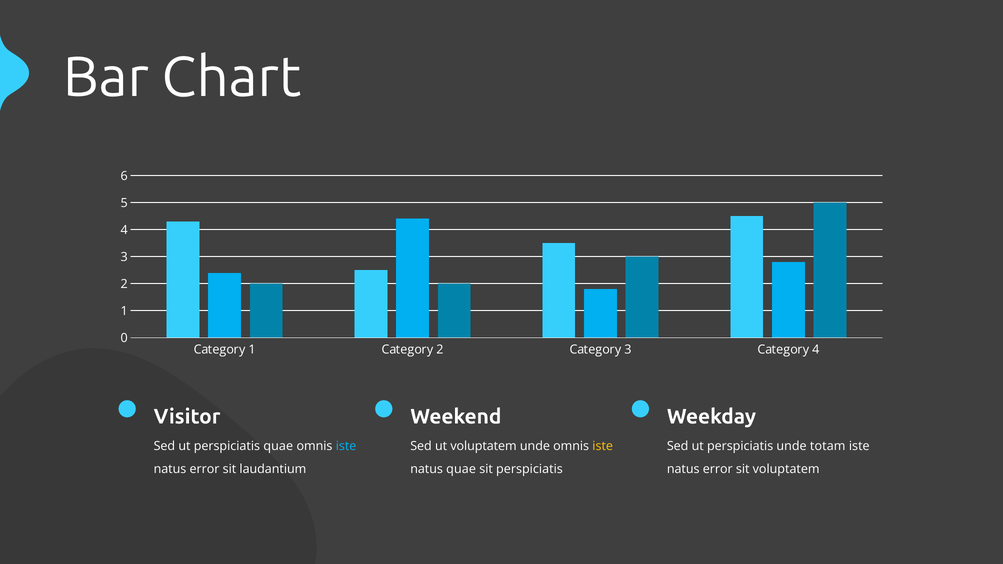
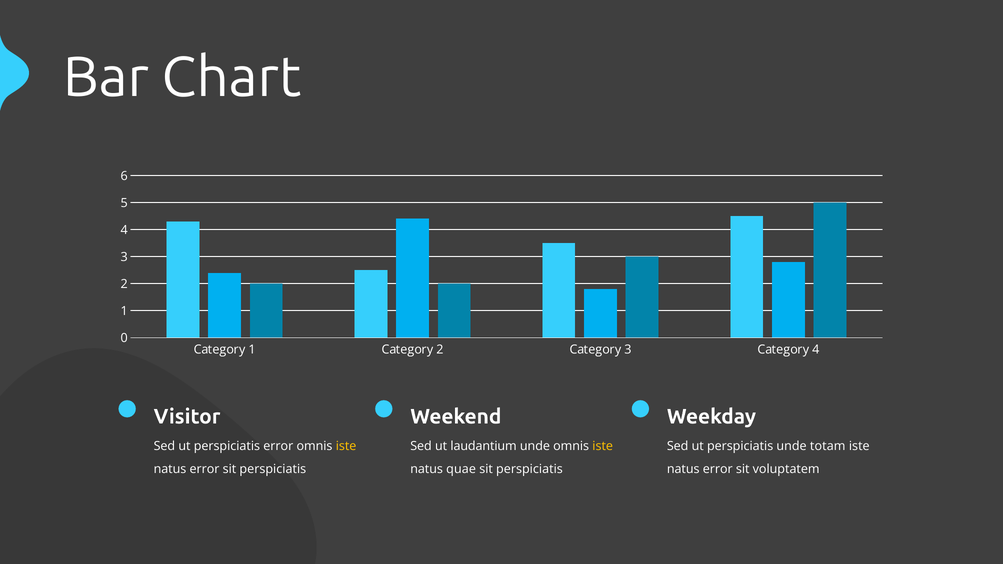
perspiciatis quae: quae -> error (278, 446)
iste colour: light blue -> yellow (346, 446)
ut voluptatem: voluptatem -> laudantium (484, 446)
error sit laudantium: laudantium -> perspiciatis (273, 469)
